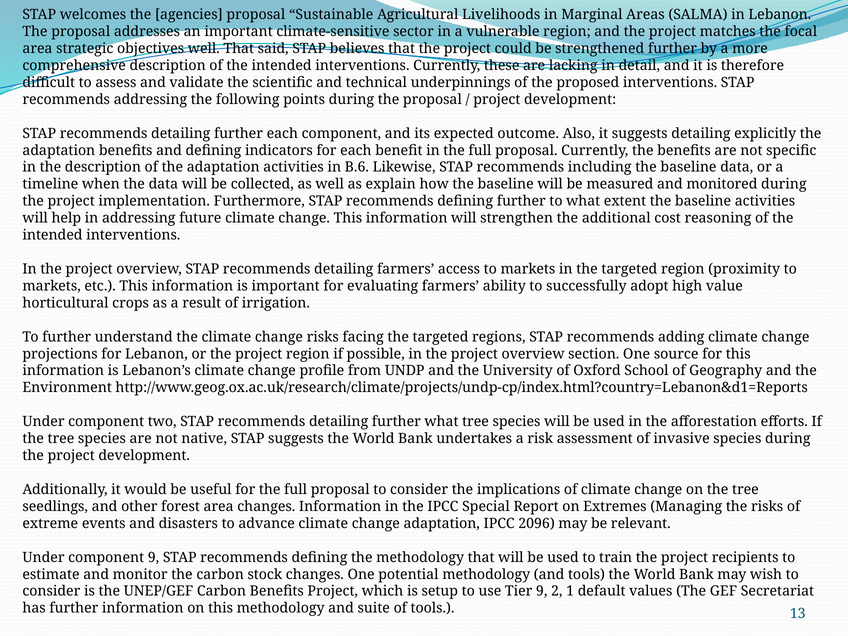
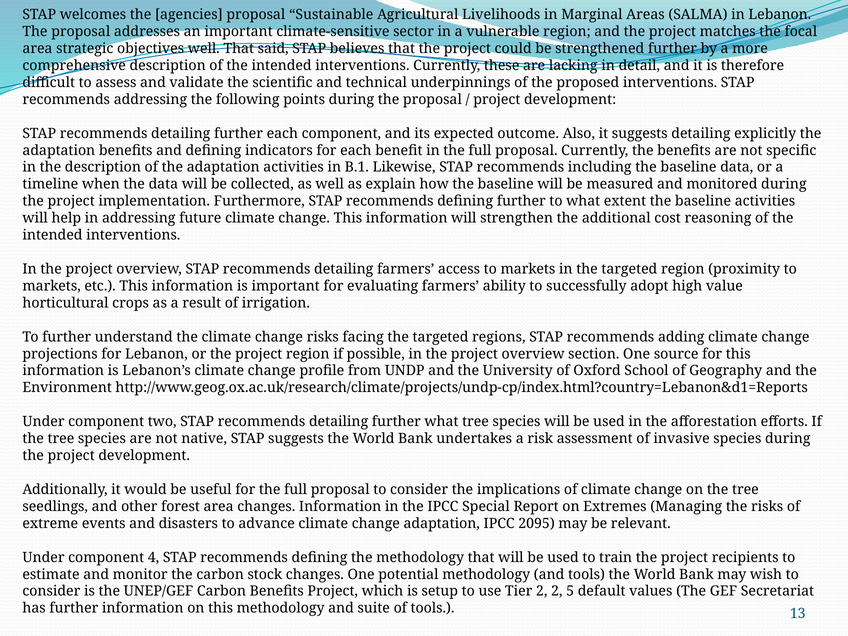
B.6: B.6 -> B.1 (357, 167)
2096: 2096 -> 2095 (537, 523)
component 9: 9 -> 4 (154, 557)
Tier 9: 9 -> 2 (542, 591)
1: 1 -> 5 (570, 591)
